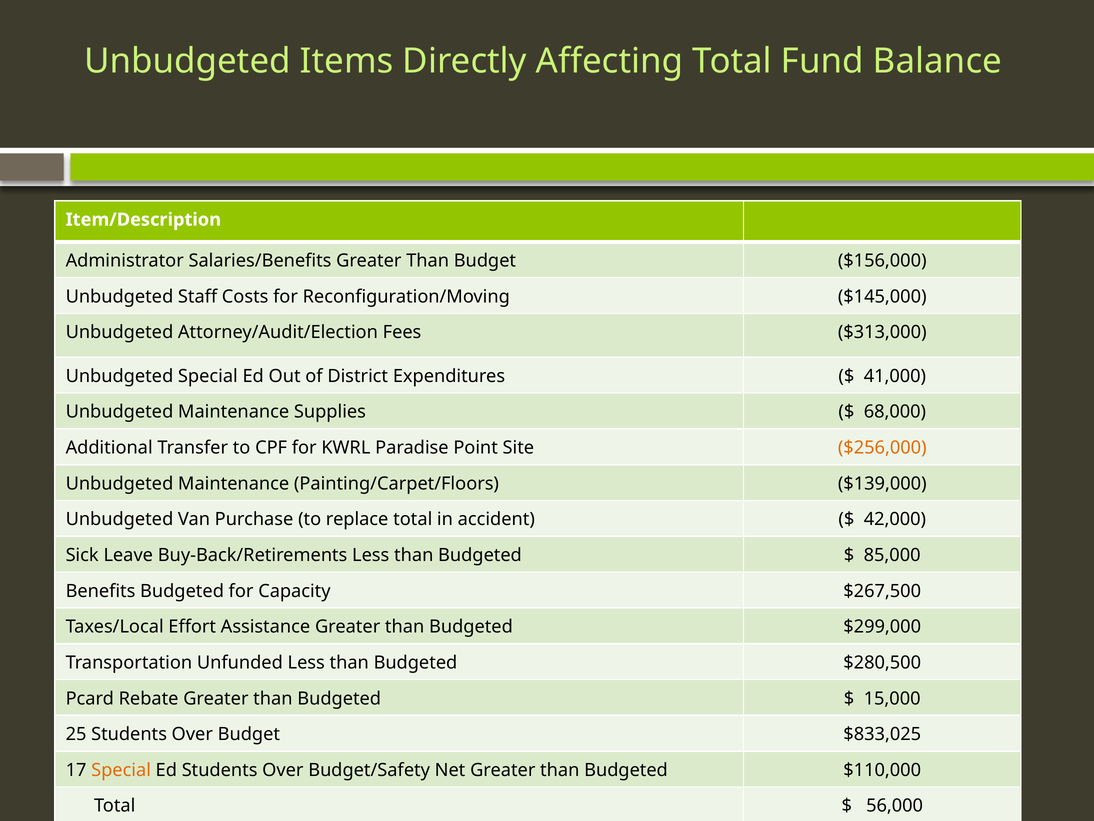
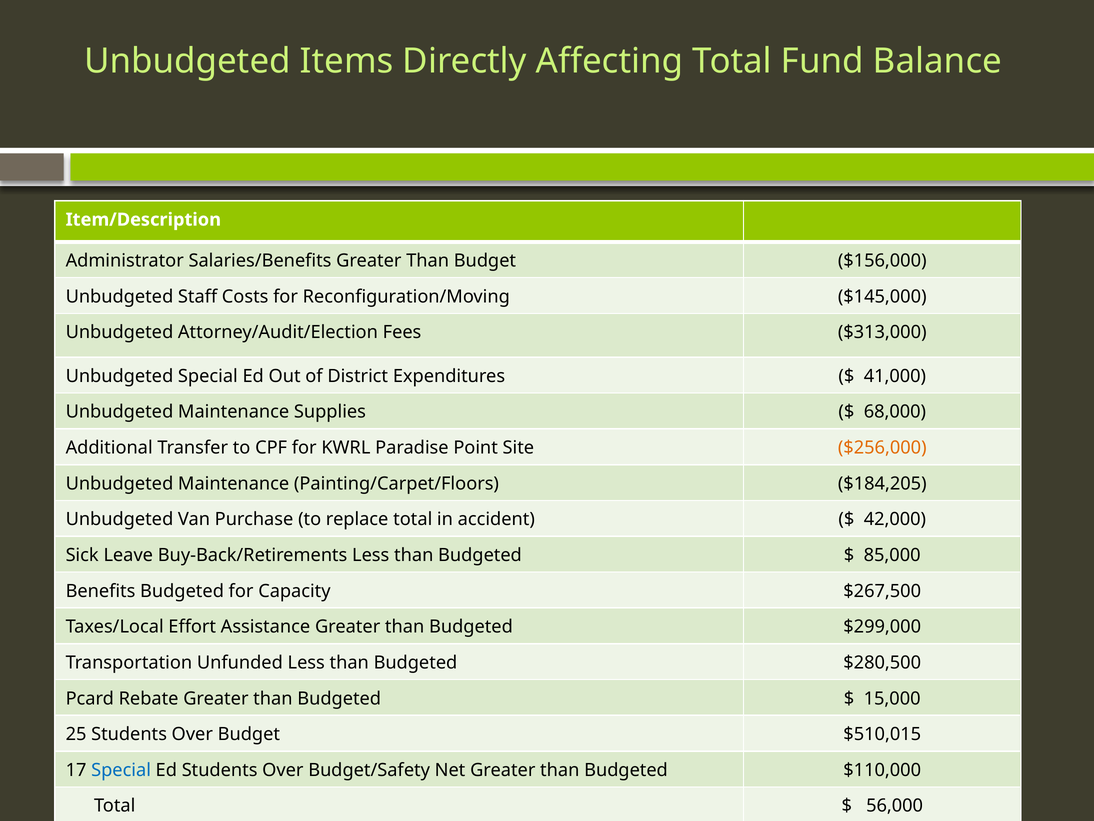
$139,000: $139,000 -> $184,205 (882, 483)
$833,025: $833,025 -> $510,015 (882, 734)
Special colour: orange -> blue (121, 770)
